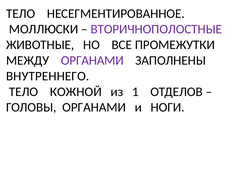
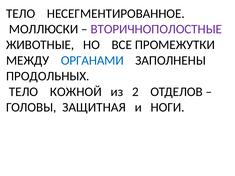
ОРГАНАМИ colour: purple -> blue (92, 61)
ВНУТРЕННЕГО: ВНУТРЕННЕГО -> ПРОДОЛЬНЫХ (48, 76)
1: 1 -> 2 (135, 92)
ГОЛОВЫ ОРГАНАМИ: ОРГАНАМИ -> ЗАЩИТНАЯ (94, 108)
